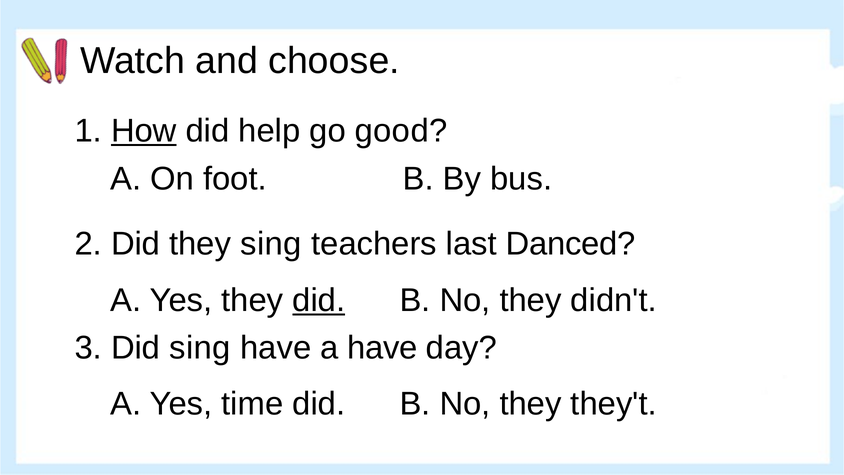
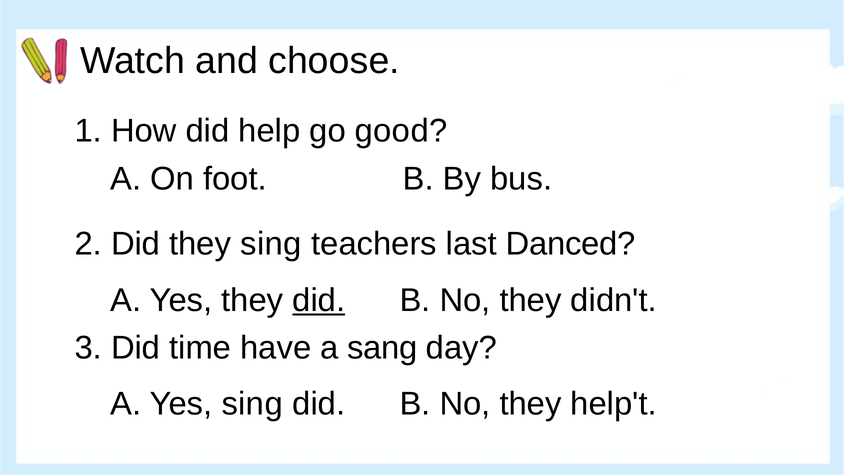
How underline: present -> none (144, 131)
Did sing: sing -> time (200, 348)
a have: have -> sang (382, 348)
Yes time: time -> sing (252, 404)
they't: they't -> help't (614, 404)
